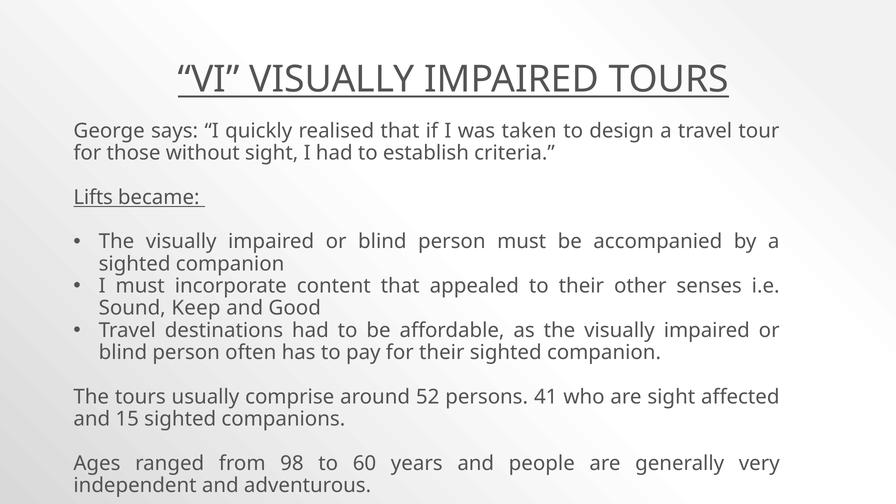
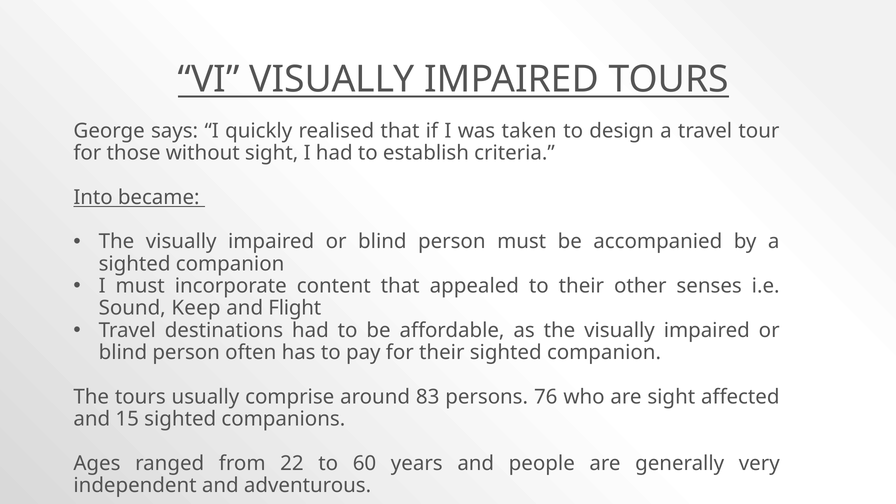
Lifts: Lifts -> Into (93, 197)
Good: Good -> Flight (295, 308)
52: 52 -> 83 (428, 397)
41: 41 -> 76 (546, 397)
98: 98 -> 22 (292, 463)
